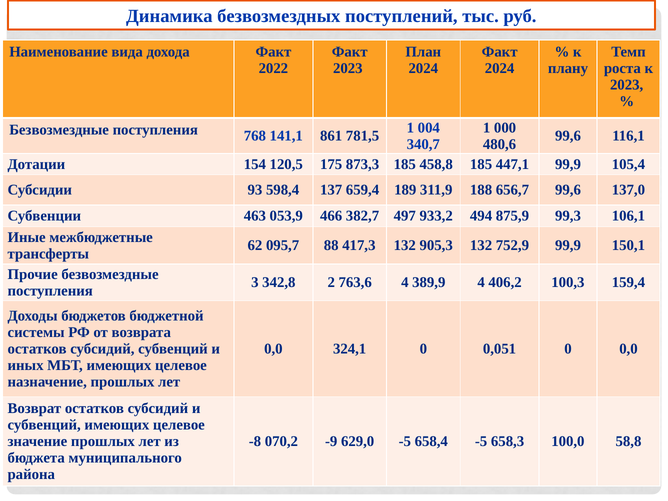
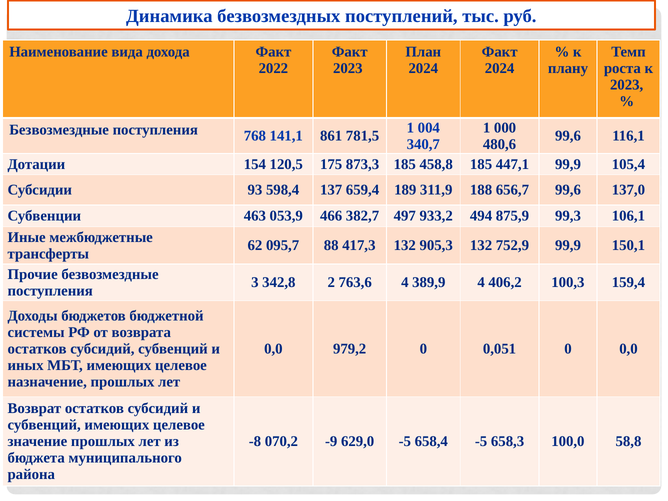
324,1: 324,1 -> 979,2 (350, 349)
